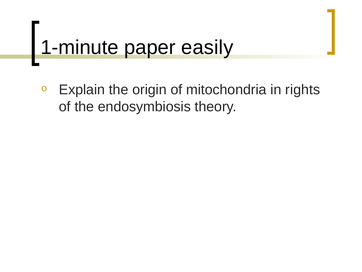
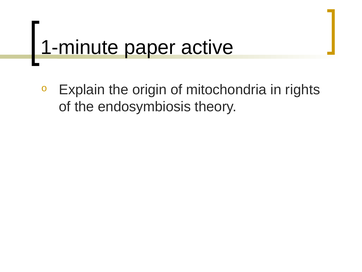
easily: easily -> active (207, 47)
